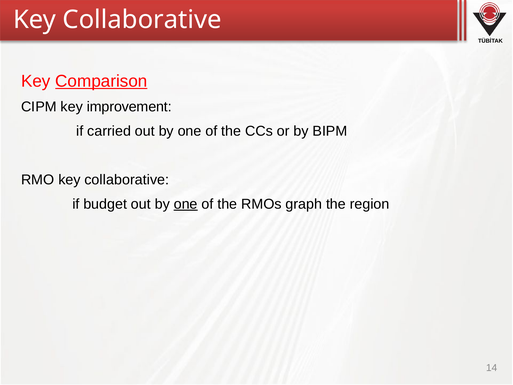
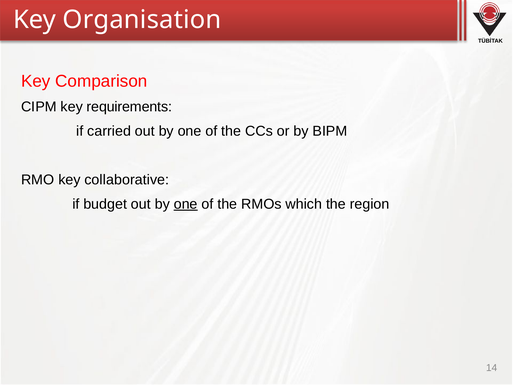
Collaborative: Collaborative -> Organisation (142, 20)
Comparison underline: present -> none (101, 81)
improvement: improvement -> requirements (129, 107)
graph: graph -> which (304, 204)
